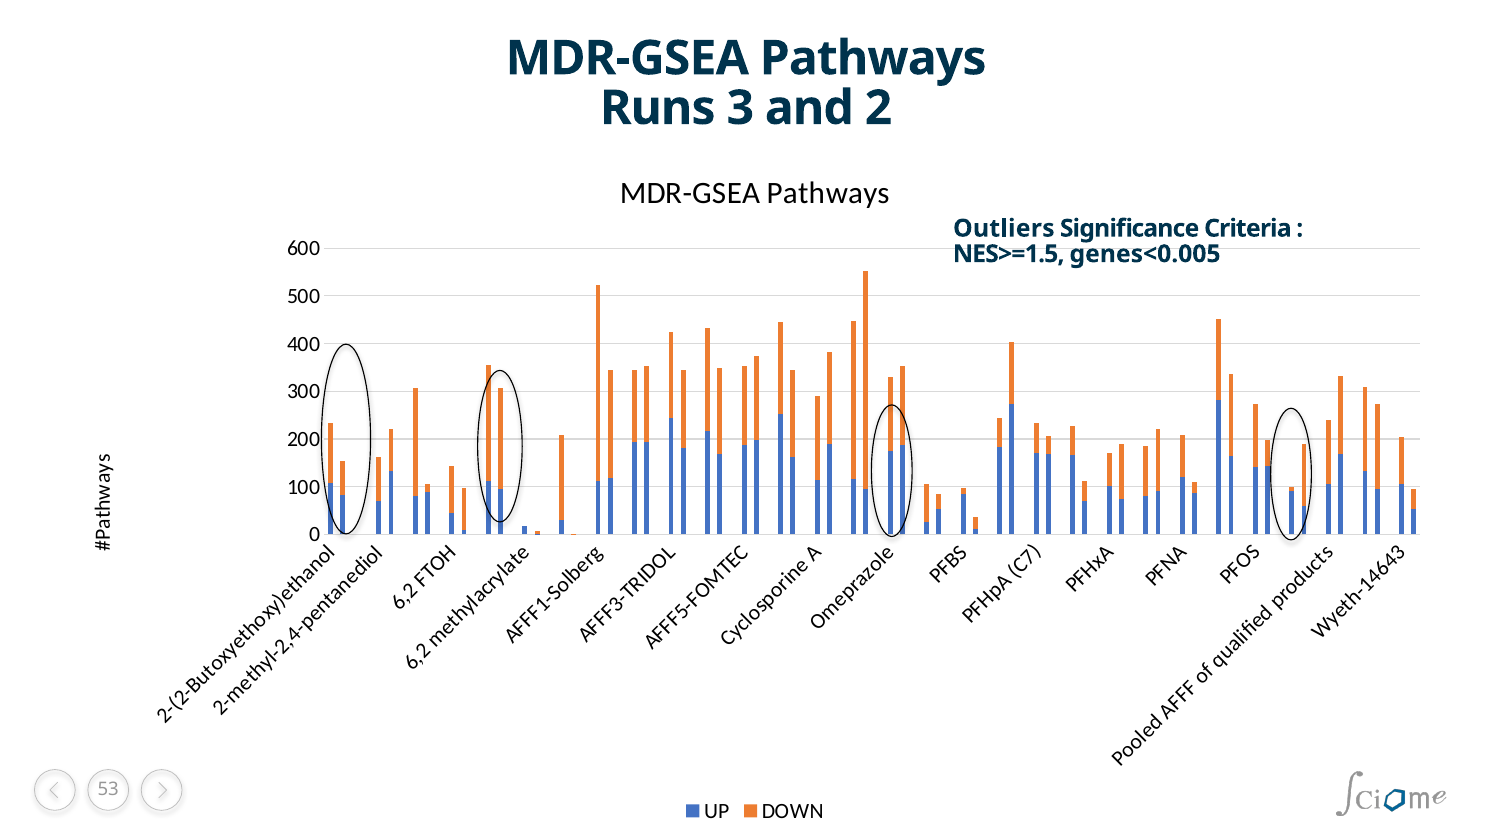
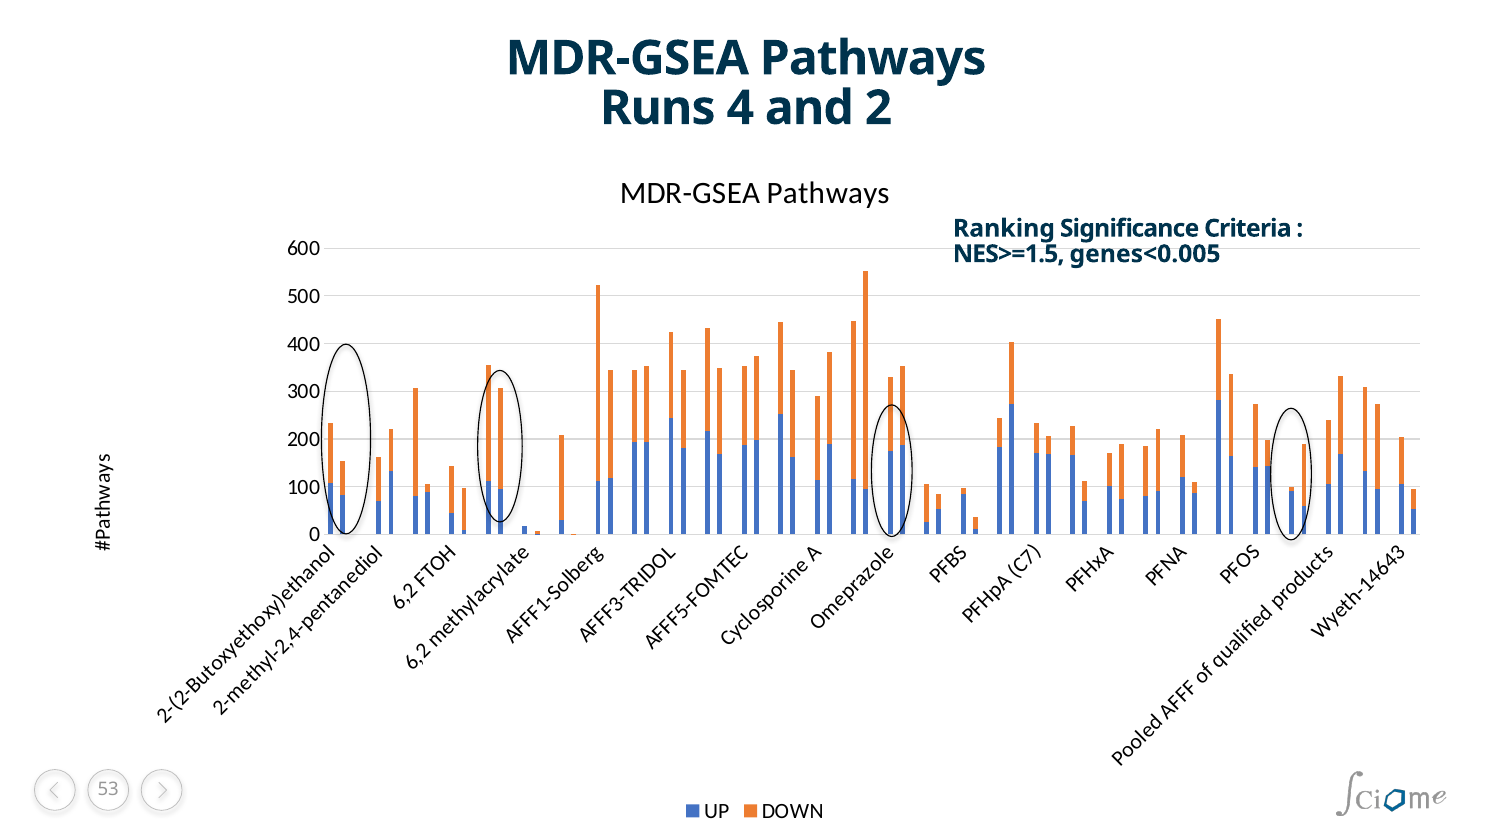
Runs 3: 3 -> 4 (740, 108)
Outliers: Outliers -> Ranking (1004, 228)
